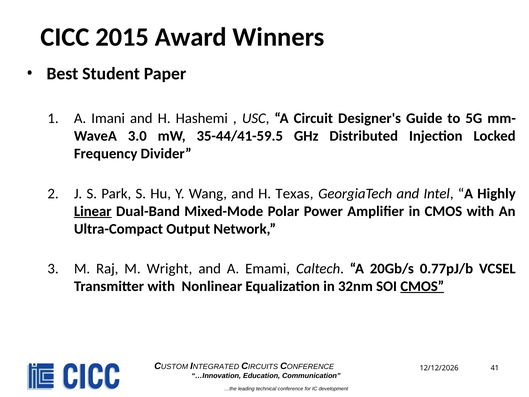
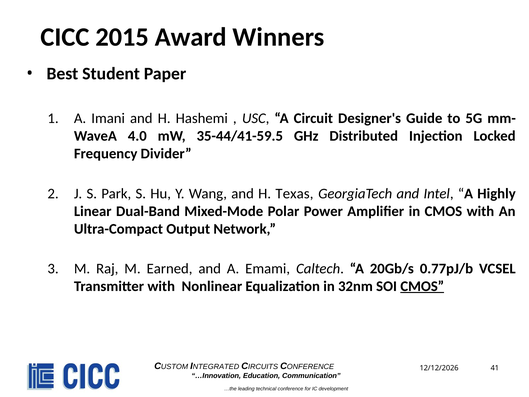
3.0: 3.0 -> 4.0 (137, 136)
Linear underline: present -> none (93, 211)
Wright: Wright -> Earned (170, 268)
